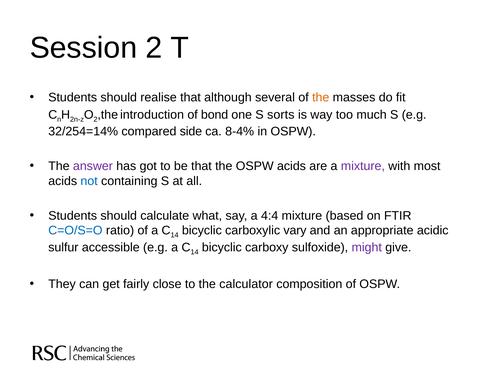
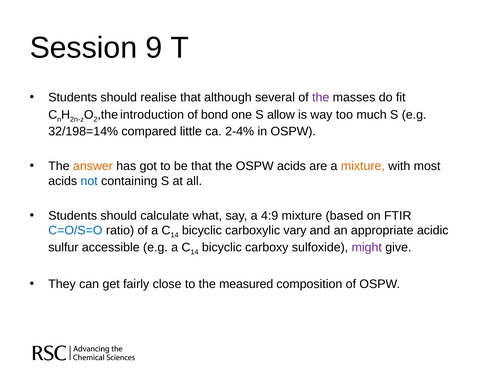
Session 2: 2 -> 9 (154, 48)
the colour: orange -> purple (321, 97)
sorts: sorts -> allow (281, 115)
32/254=14%: 32/254=14% -> 32/198=14% (83, 132)
side: side -> little (191, 132)
8-4%: 8-4% -> 2-4% (240, 132)
answer colour: purple -> orange (93, 166)
mixture colour: purple -> orange (363, 166)
4:4: 4:4 -> 4:9 (270, 216)
calculator: calculator -> measured (246, 284)
